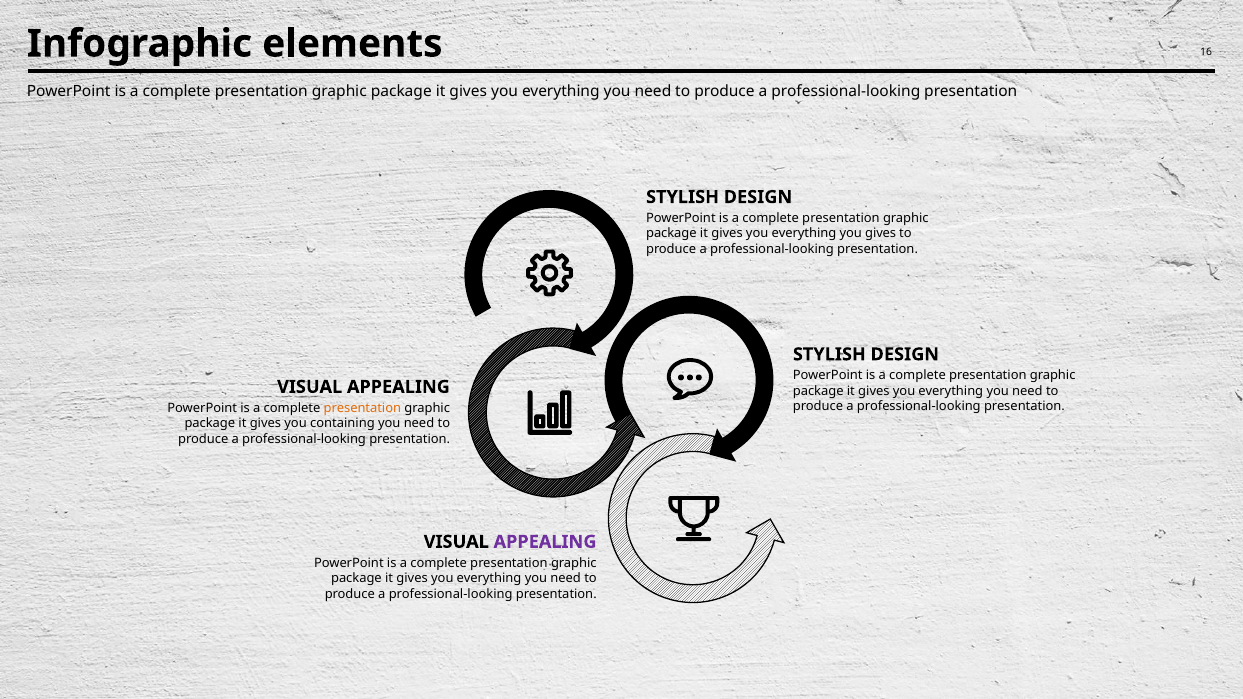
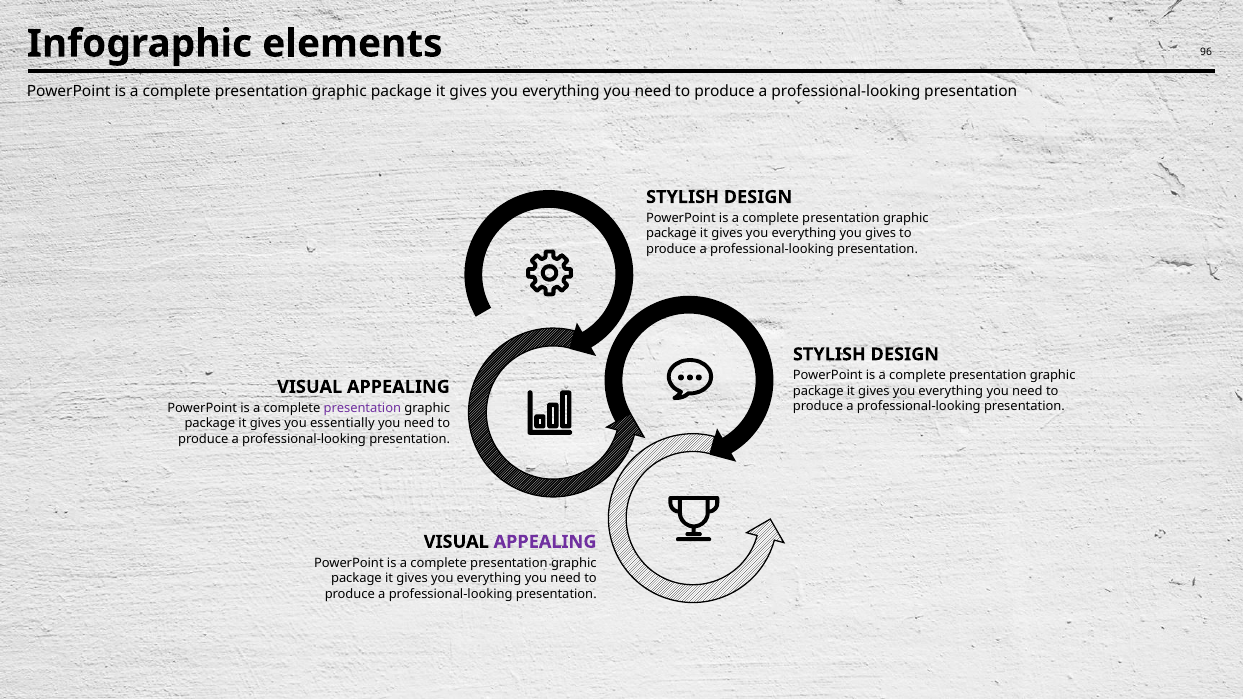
16: 16 -> 96 (1206, 52)
presentation colour: orange -> purple (362, 408)
containing: containing -> essentially (342, 424)
